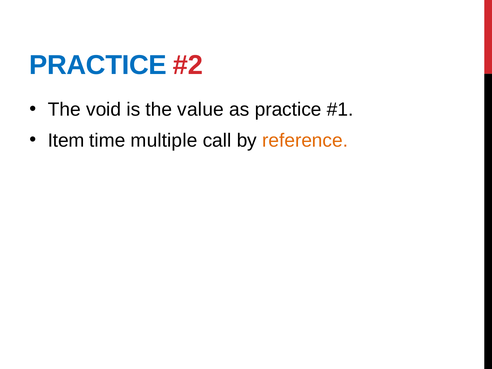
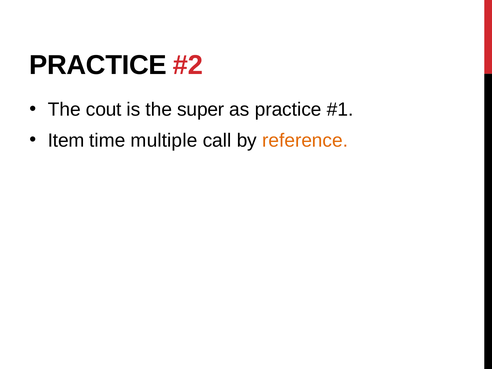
PRACTICE colour: blue -> black (98, 65)
void: void -> cout (104, 110)
value: value -> super (201, 110)
